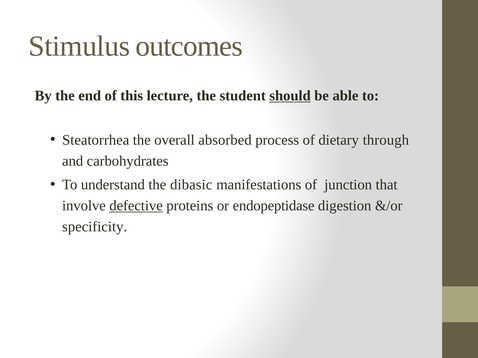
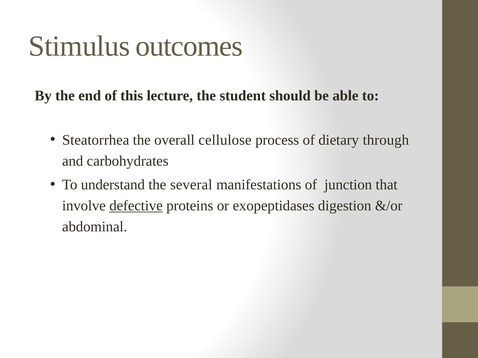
should underline: present -> none (290, 96)
absorbed: absorbed -> cellulose (225, 140)
dibasic: dibasic -> several (191, 185)
endopeptidase: endopeptidase -> exopeptidases (274, 206)
specificity: specificity -> abdominal (95, 227)
